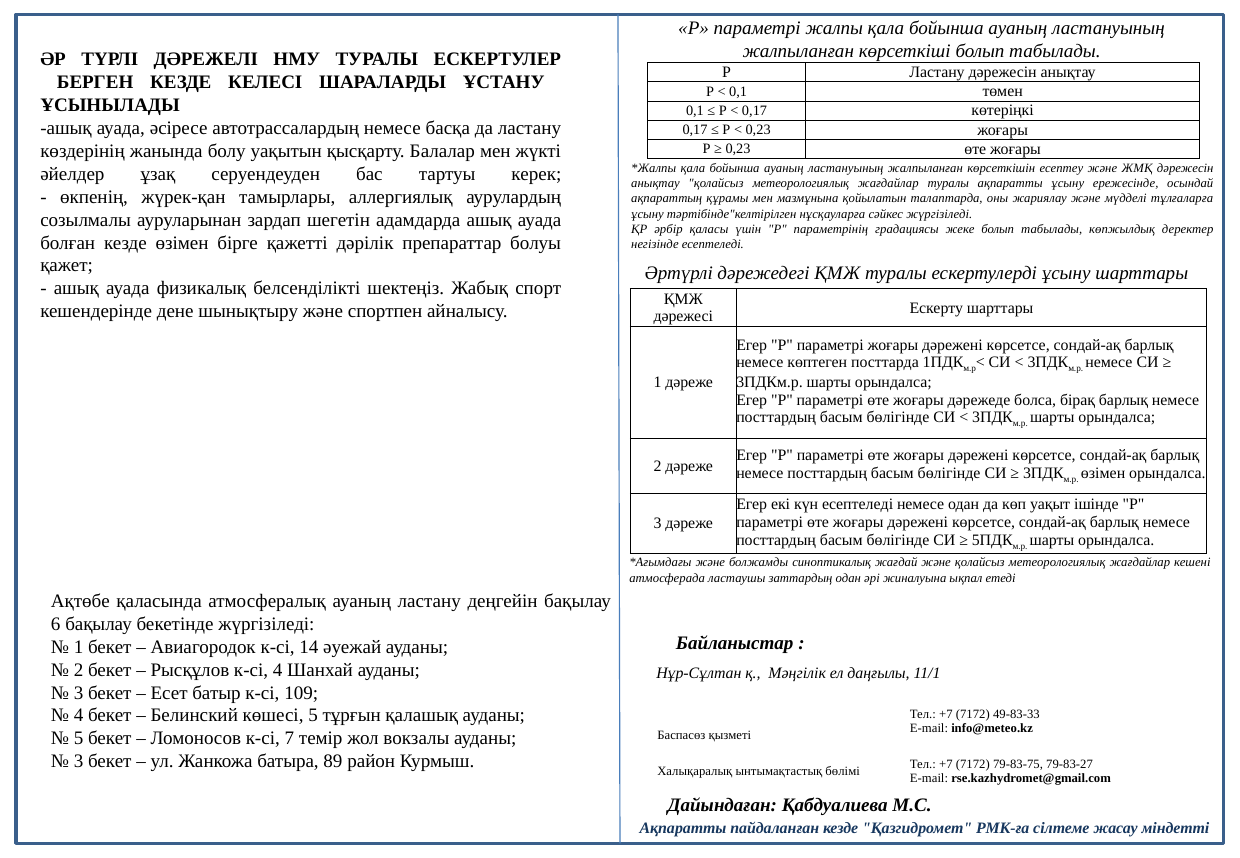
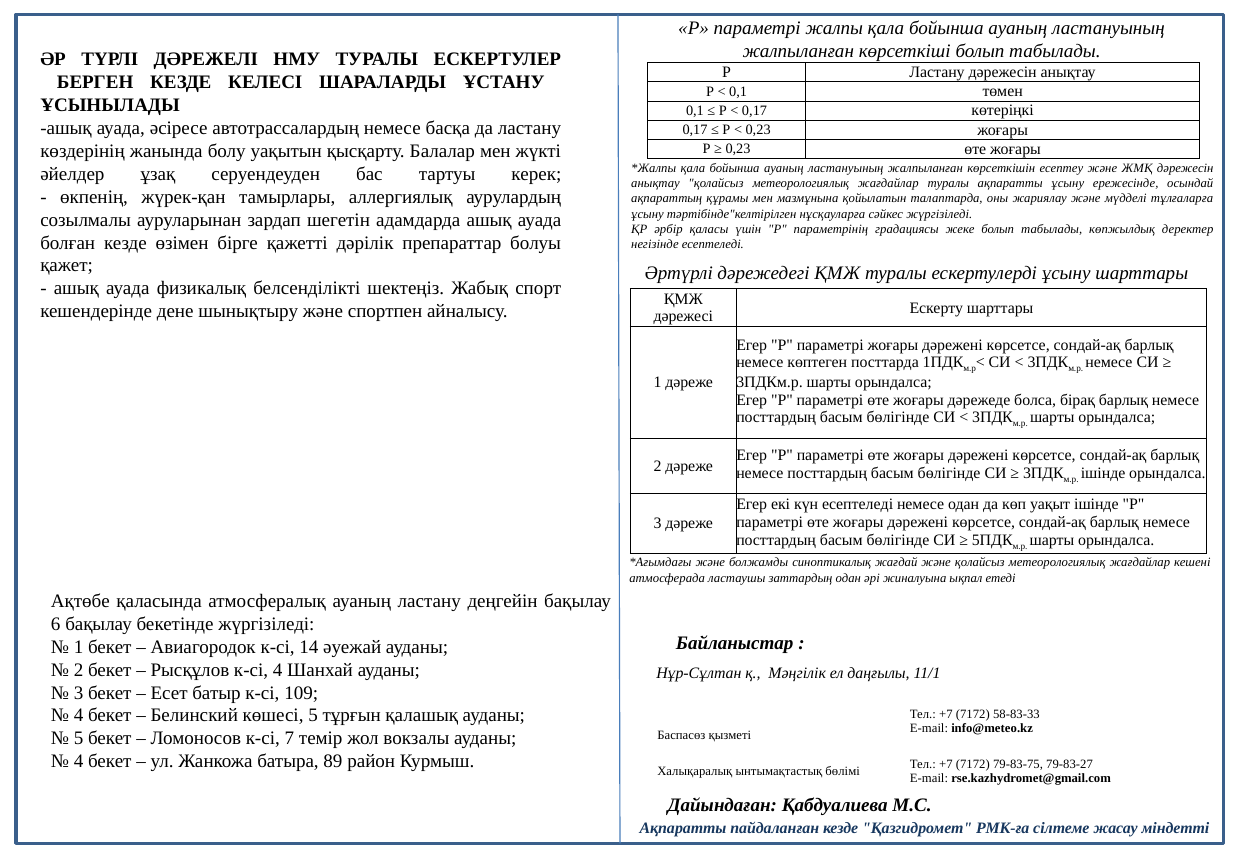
өзімен: өзімен -> ішінде (1103, 474)
49-83-33: 49-83-33 -> 58-83-33 (1016, 715)
3: 3 -> 4 (79, 762)
